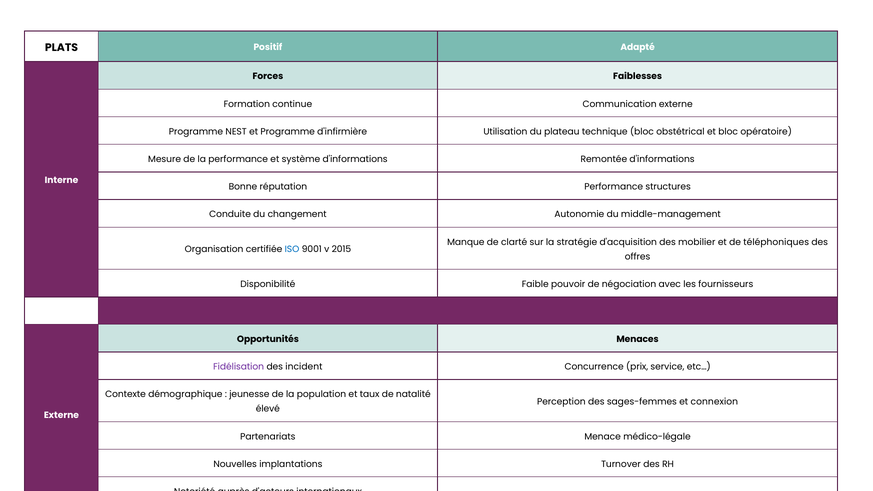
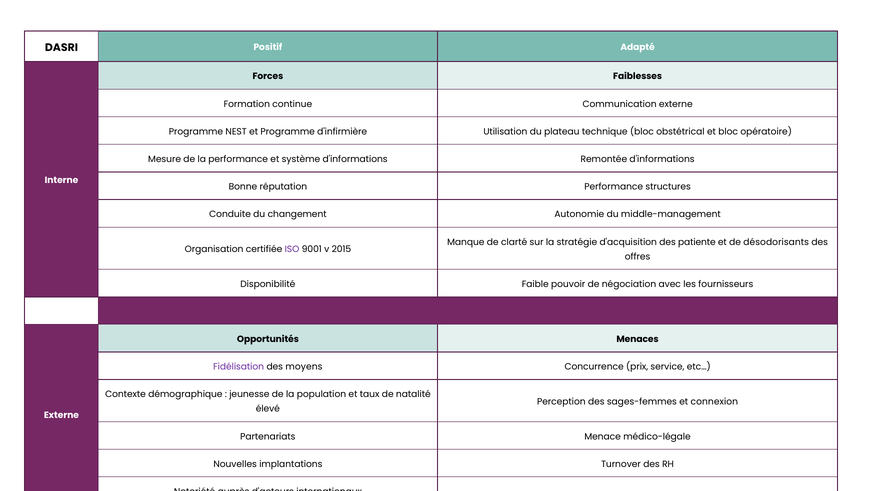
PLATS: PLATS -> DASRI (61, 48)
mobilier: mobilier -> patiente (697, 242)
téléphoniques: téléphoniques -> désodorisants (776, 242)
ISO colour: blue -> purple (292, 249)
incident: incident -> moyens (304, 367)
